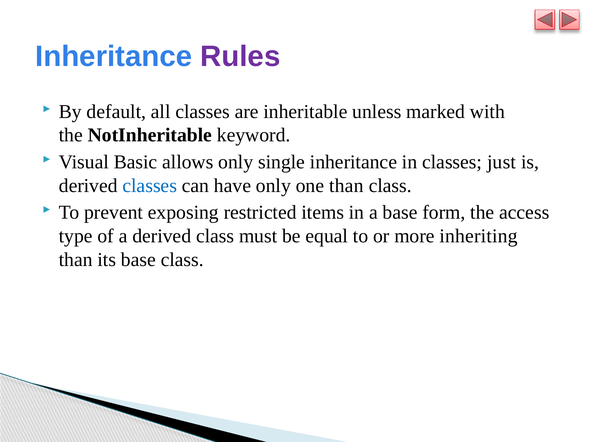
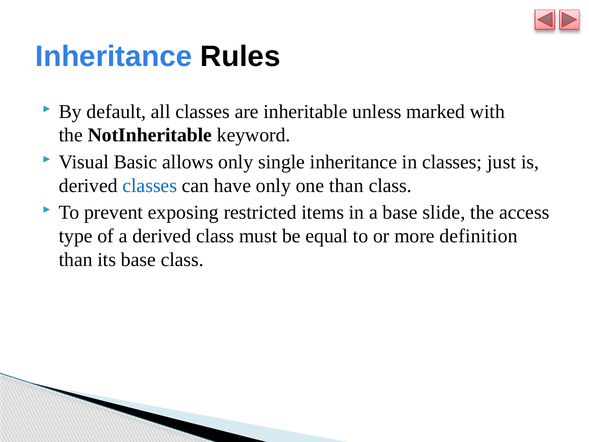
Rules colour: purple -> black (240, 57)
form: form -> slide (444, 212)
inheriting: inheriting -> definition (479, 236)
